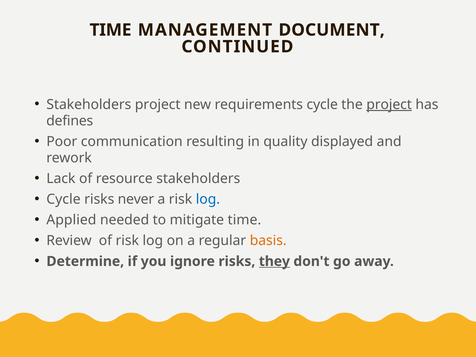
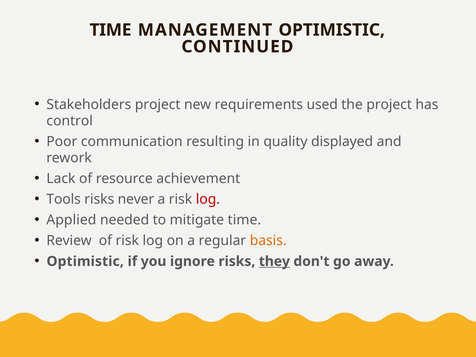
MANAGEMENT DOCUMENT: DOCUMENT -> OPTIMISTIC (332, 30)
requirements cycle: cycle -> used (322, 104)
project underline: present -> none (389, 104)
defines: defines -> control (70, 121)
resource stakeholders: stakeholders -> achievement (198, 179)
Cycle: Cycle -> Tools (64, 199)
log colour: blue -> red (208, 199)
Determine: Determine -> Optimistic (85, 261)
